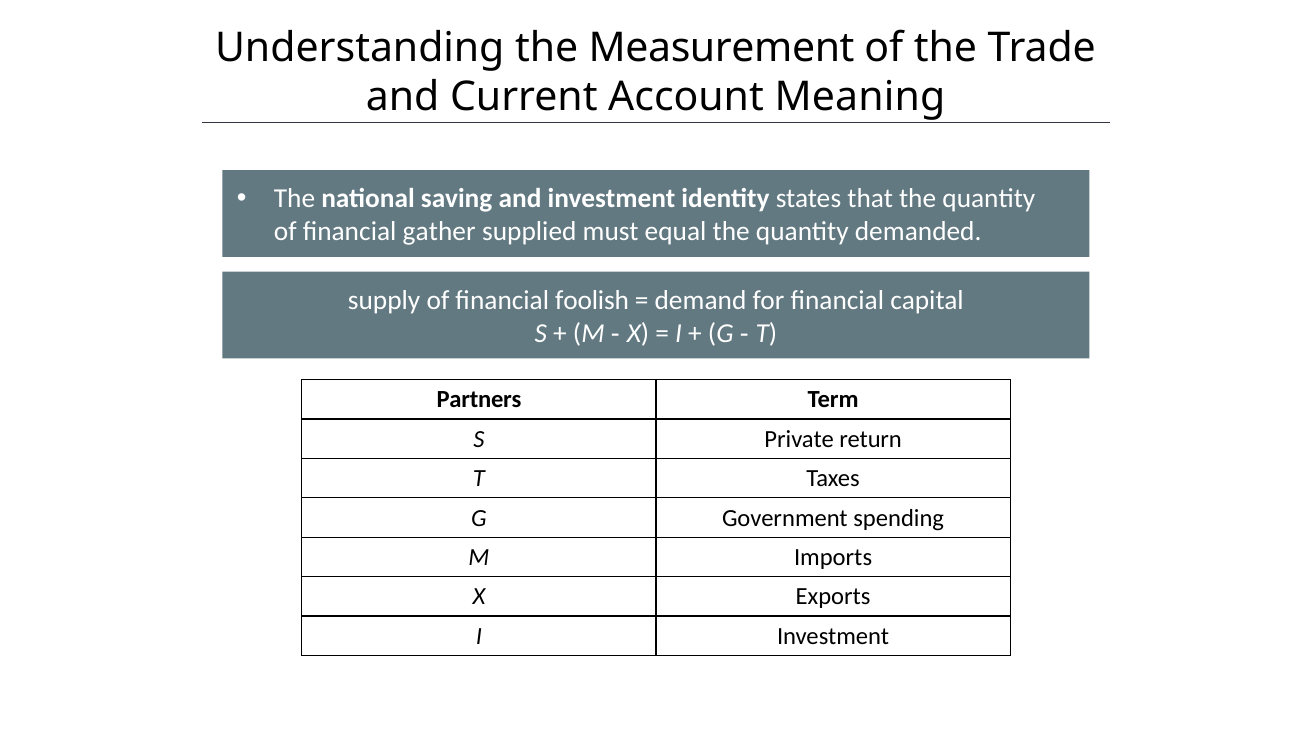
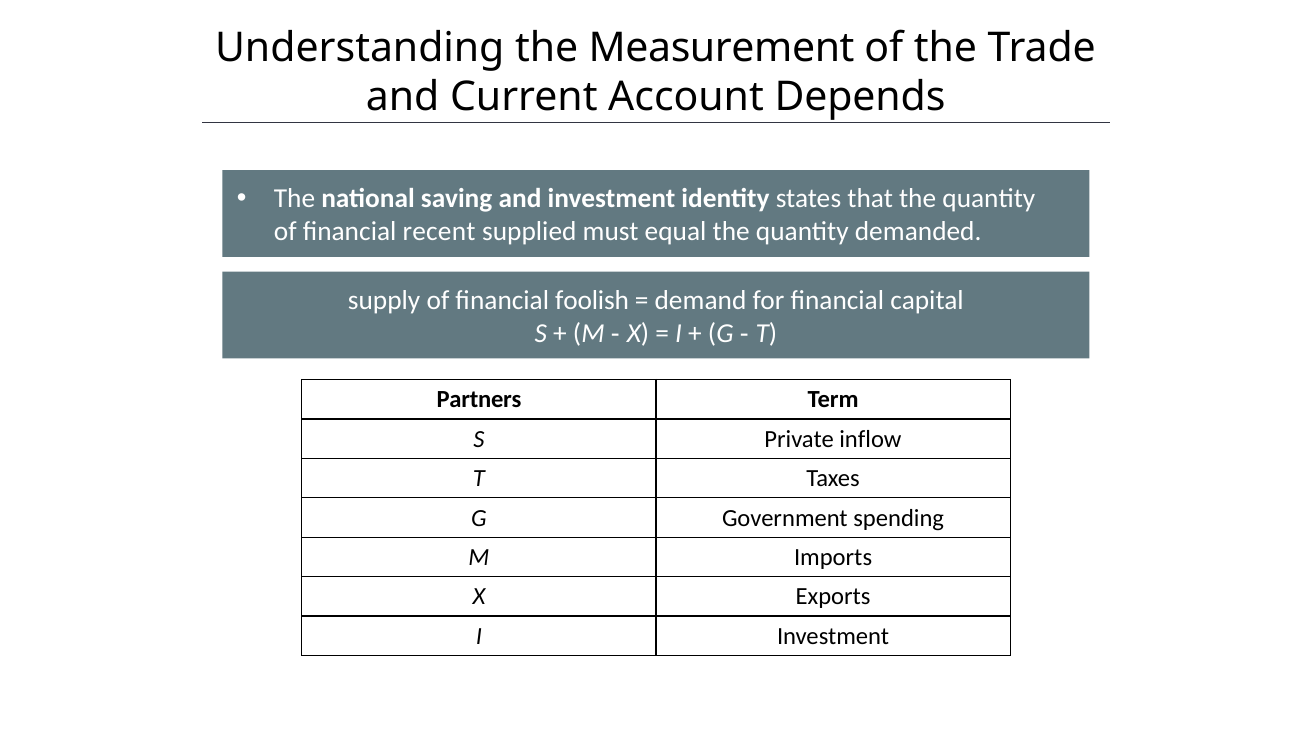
Meaning: Meaning -> Depends (860, 97)
gather: gather -> recent (439, 232)
return: return -> inflow (870, 439)
